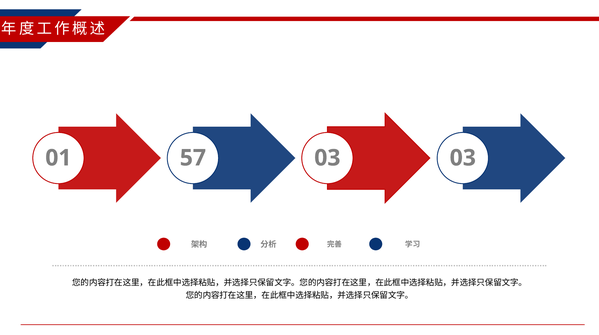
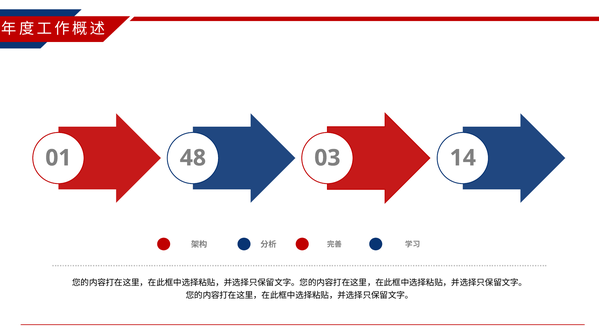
57: 57 -> 48 (193, 158)
03 03: 03 -> 14 (463, 158)
